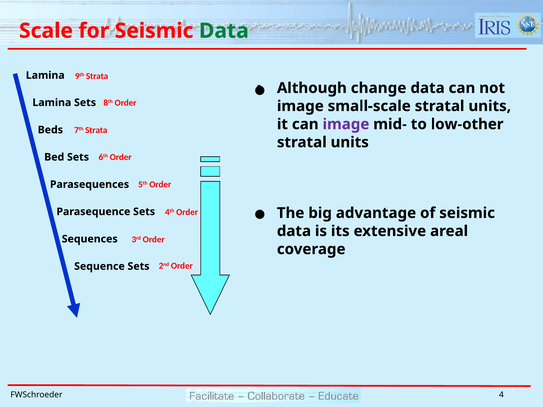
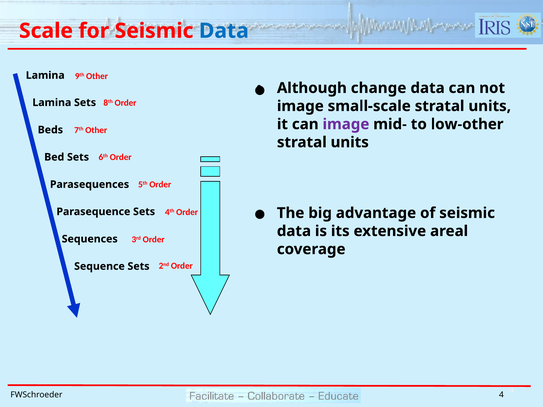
Data colour: green -> blue (224, 31)
9th Strata: Strata -> Other (97, 76)
7th Strata: Strata -> Other (96, 130)
